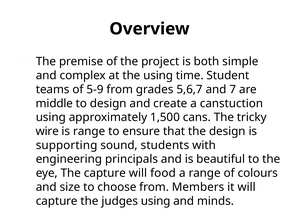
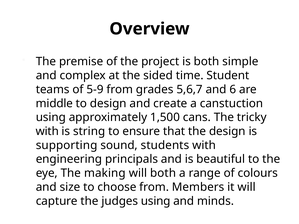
the using: using -> sided (158, 76)
7: 7 -> 6 (233, 90)
wire: wire -> with (47, 131)
is range: range -> string (89, 131)
The capture: capture -> making (105, 173)
will food: food -> both (163, 173)
